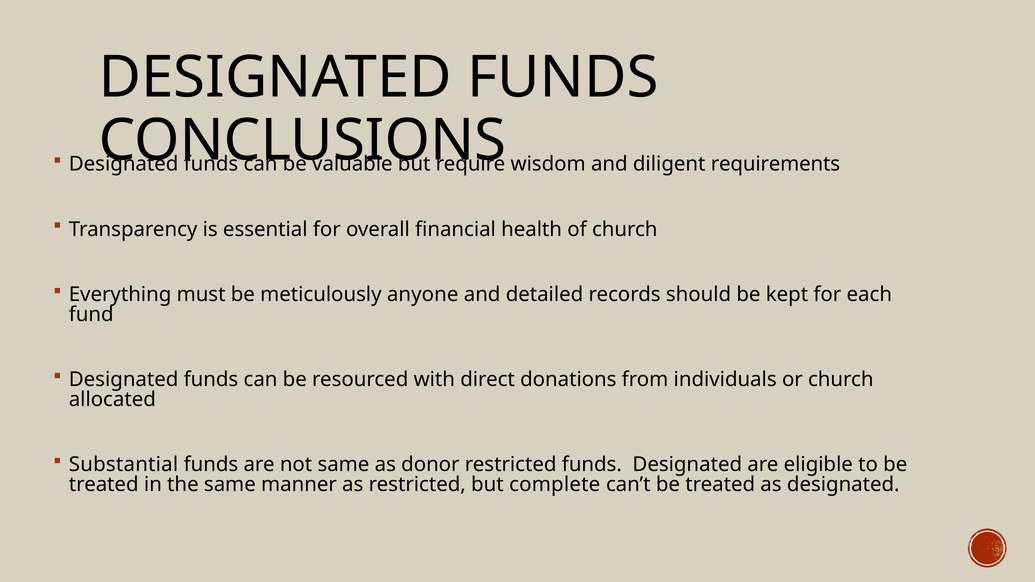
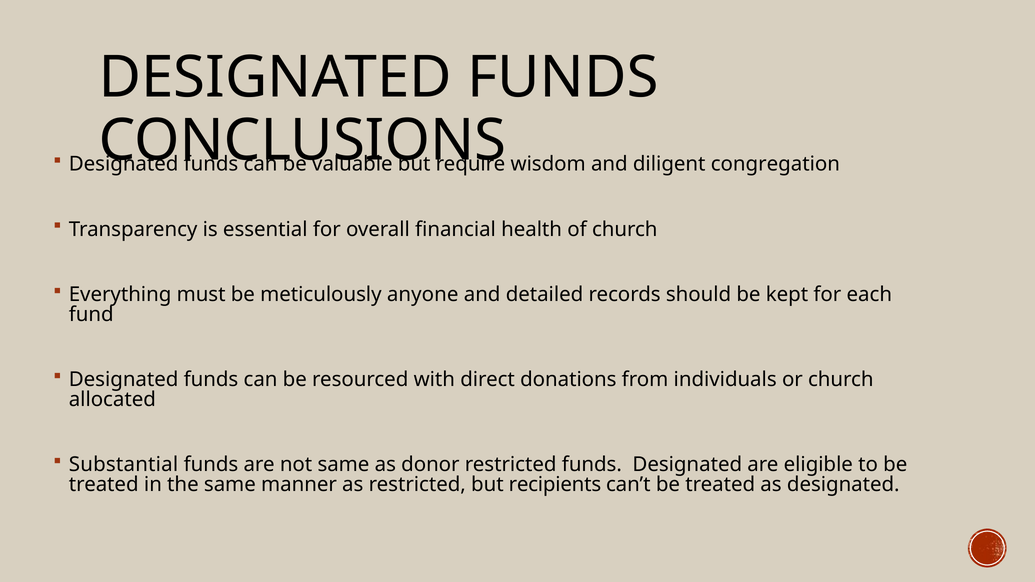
requirements: requirements -> congregation (775, 164)
complete: complete -> recipients (555, 485)
